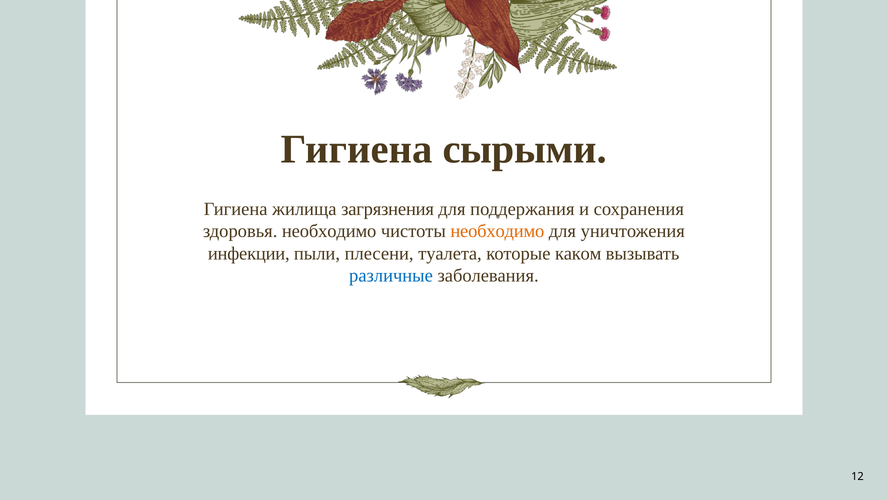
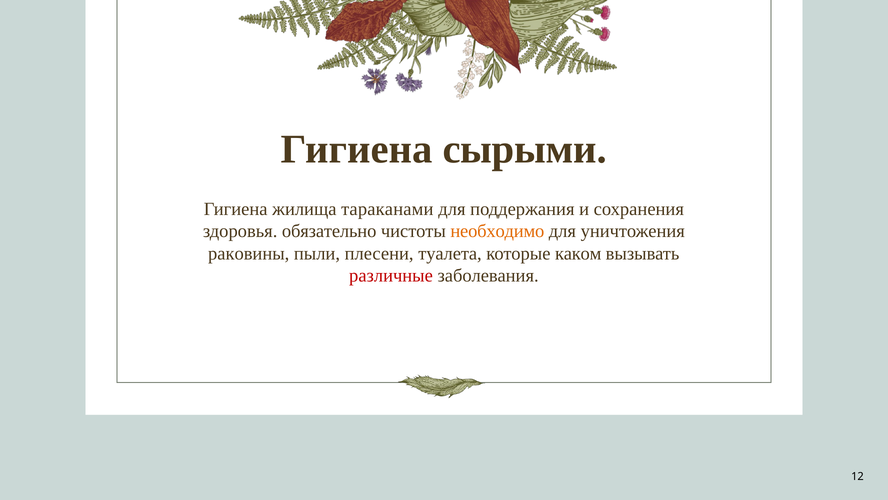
загрязнения: загрязнения -> тараканами (387, 209)
здоровья необходимо: необходимо -> обязательно (329, 231)
инфекции: инфекции -> раковины (249, 253)
различные colour: blue -> red (391, 275)
